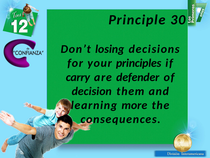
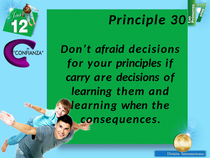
losing: losing -> afraid (110, 49)
are defender: defender -> decisions (138, 77)
decision: decision -> learning (92, 91)
more: more -> when (134, 105)
